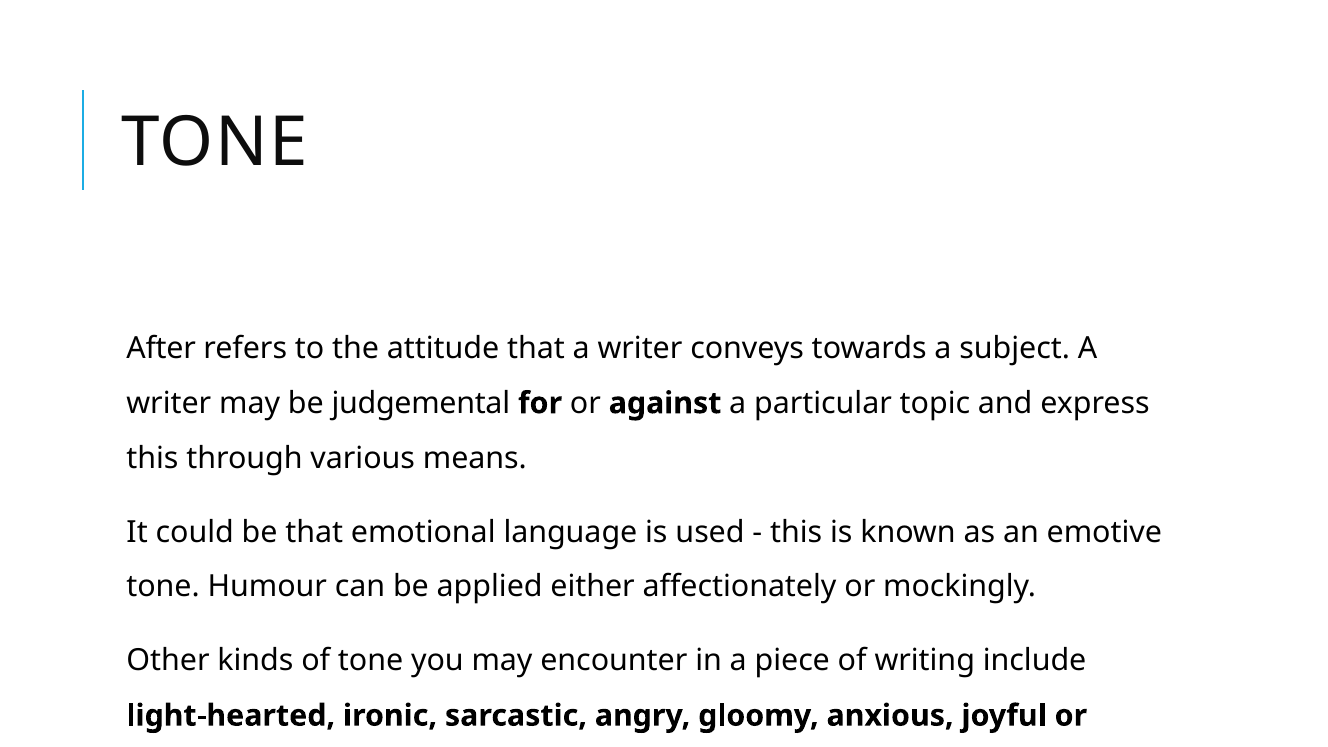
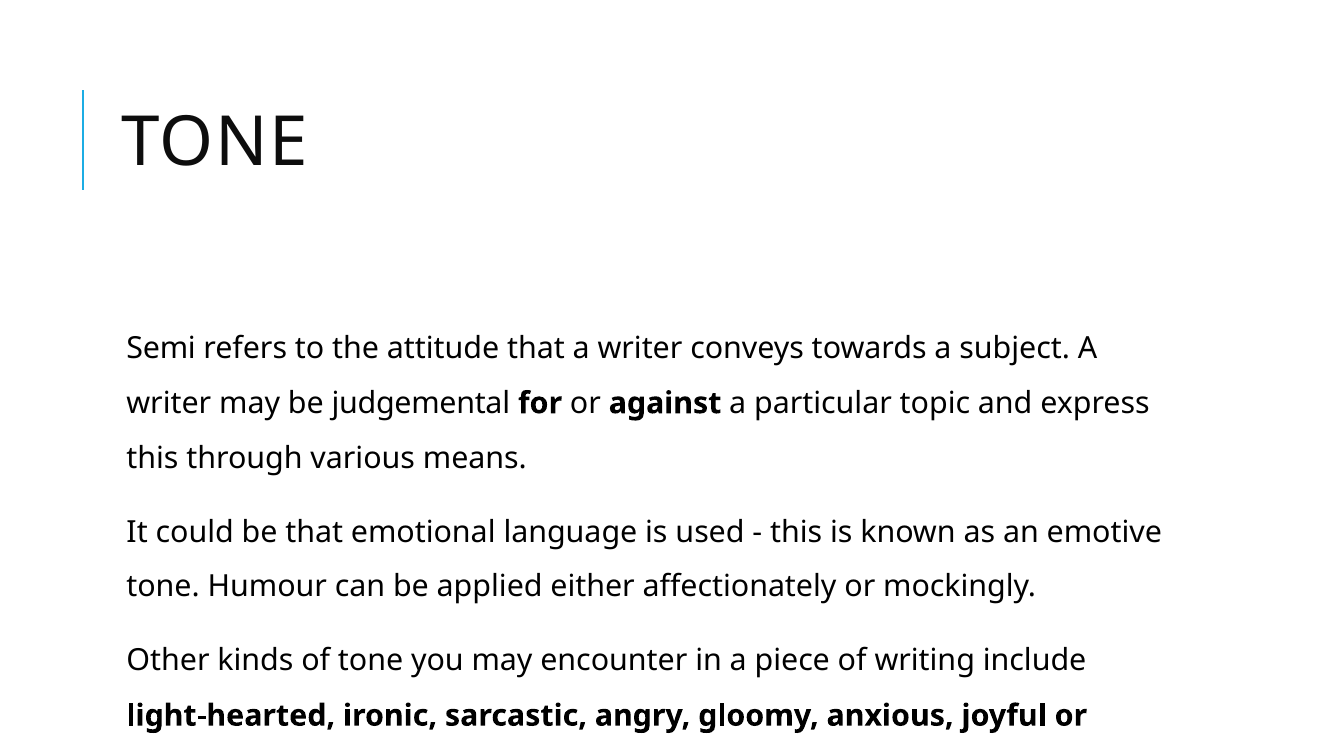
After: After -> Semi (161, 348)
